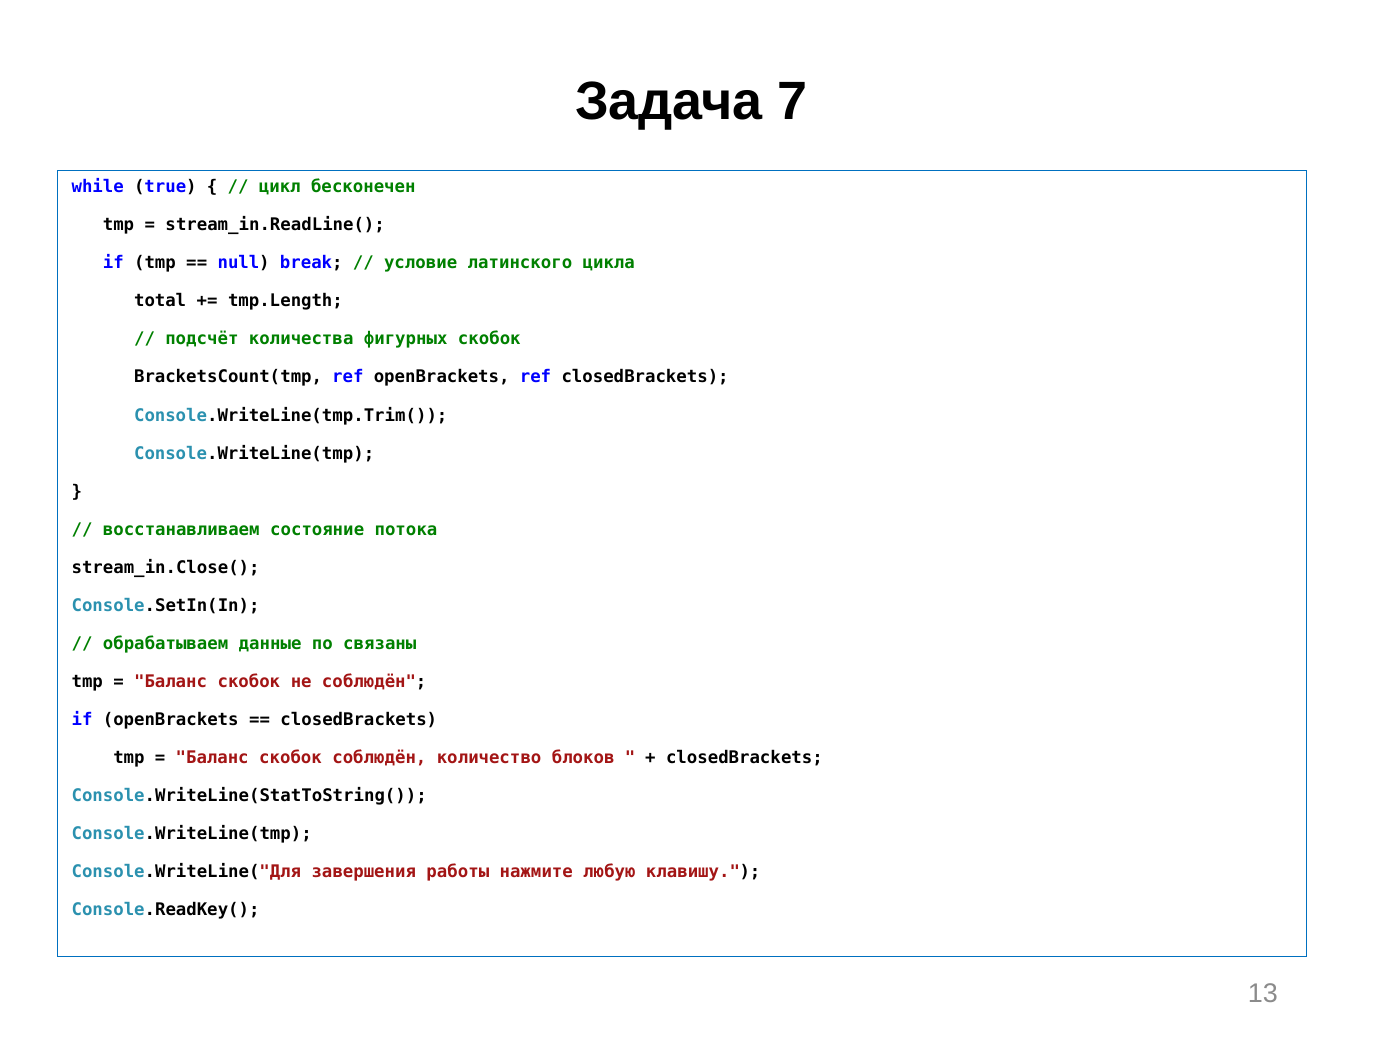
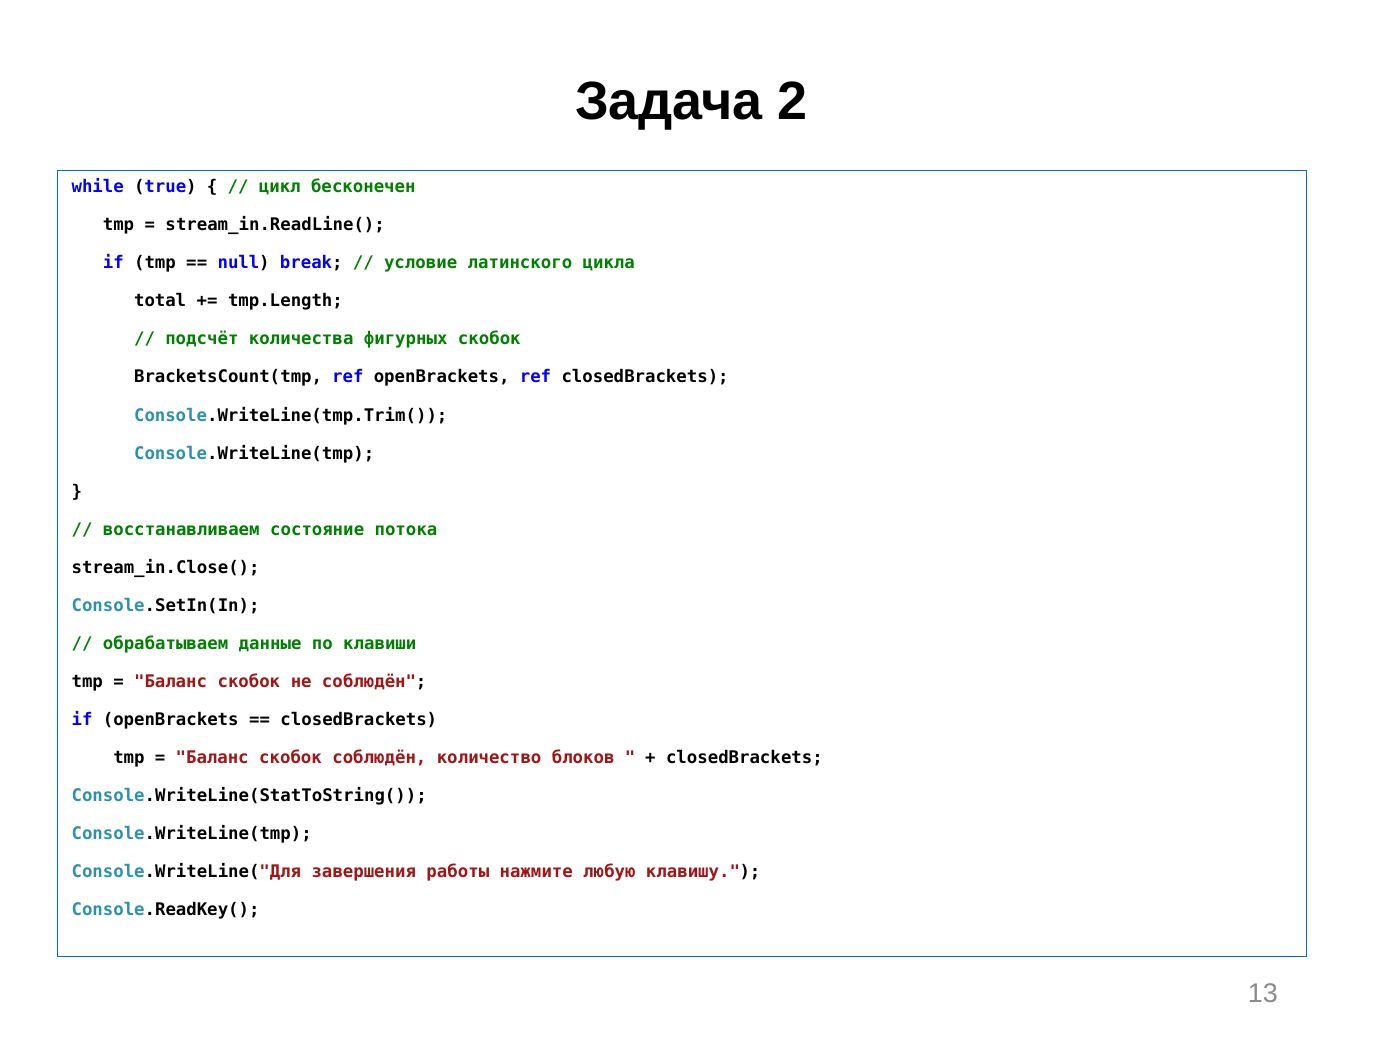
7: 7 -> 2 (792, 102)
связаны: связаны -> клавиши (380, 644)
